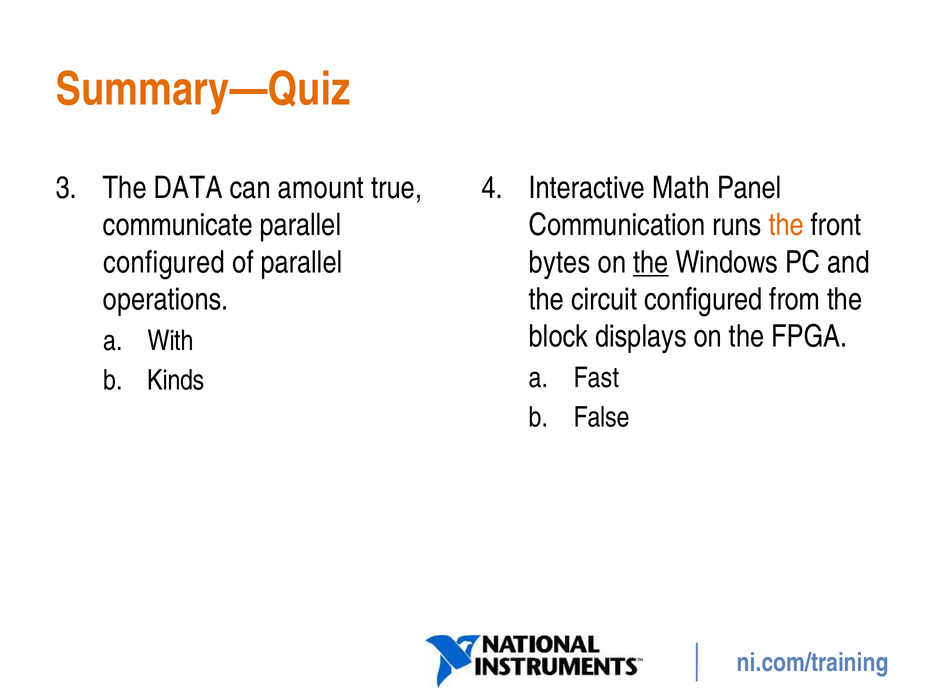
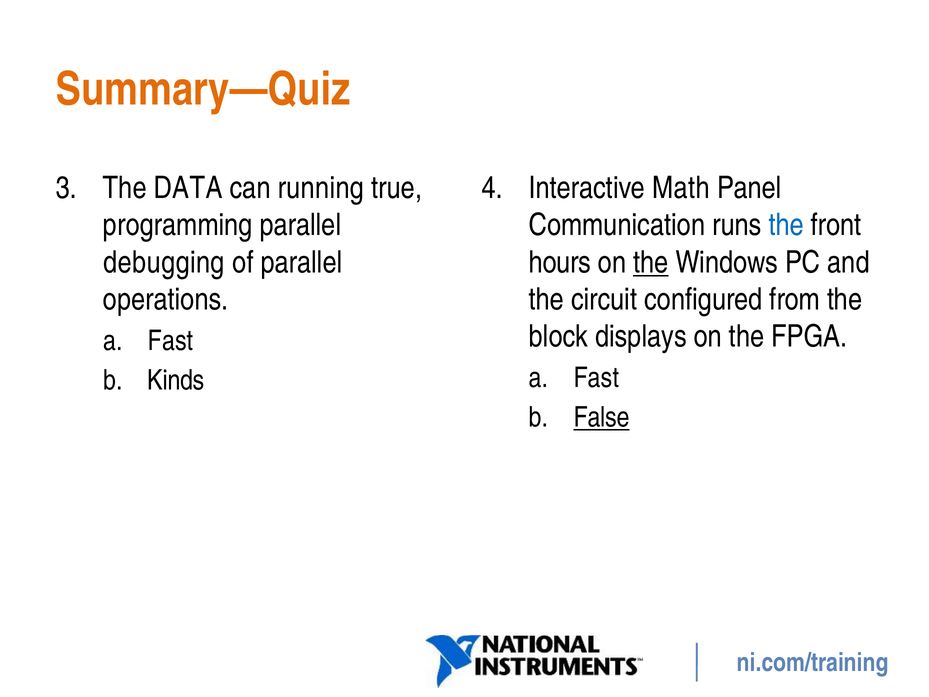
amount: amount -> running (321, 188)
communicate: communicate -> programming (178, 225)
the colour: orange -> blue (786, 225)
configured: configured -> debugging (164, 262)
bytes: bytes -> hours (560, 262)
With: With -> Fast (171, 341)
False underline: none -> present (602, 417)
